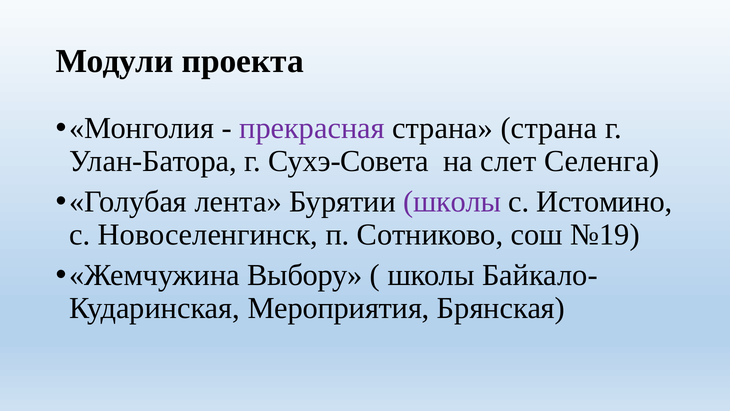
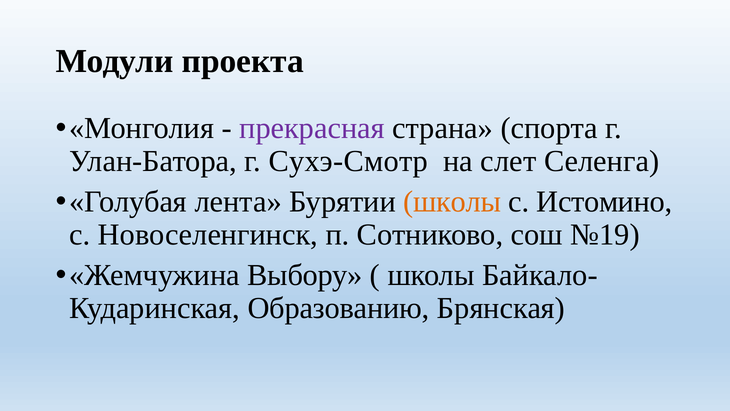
страна страна: страна -> спорта (549, 128)
Сухэ-Совета: Сухэ-Совета -> Сухэ-Смотр (348, 161)
школы colour: purple -> orange (452, 202)
Мероприятия: Мероприятия -> Образованию (339, 308)
